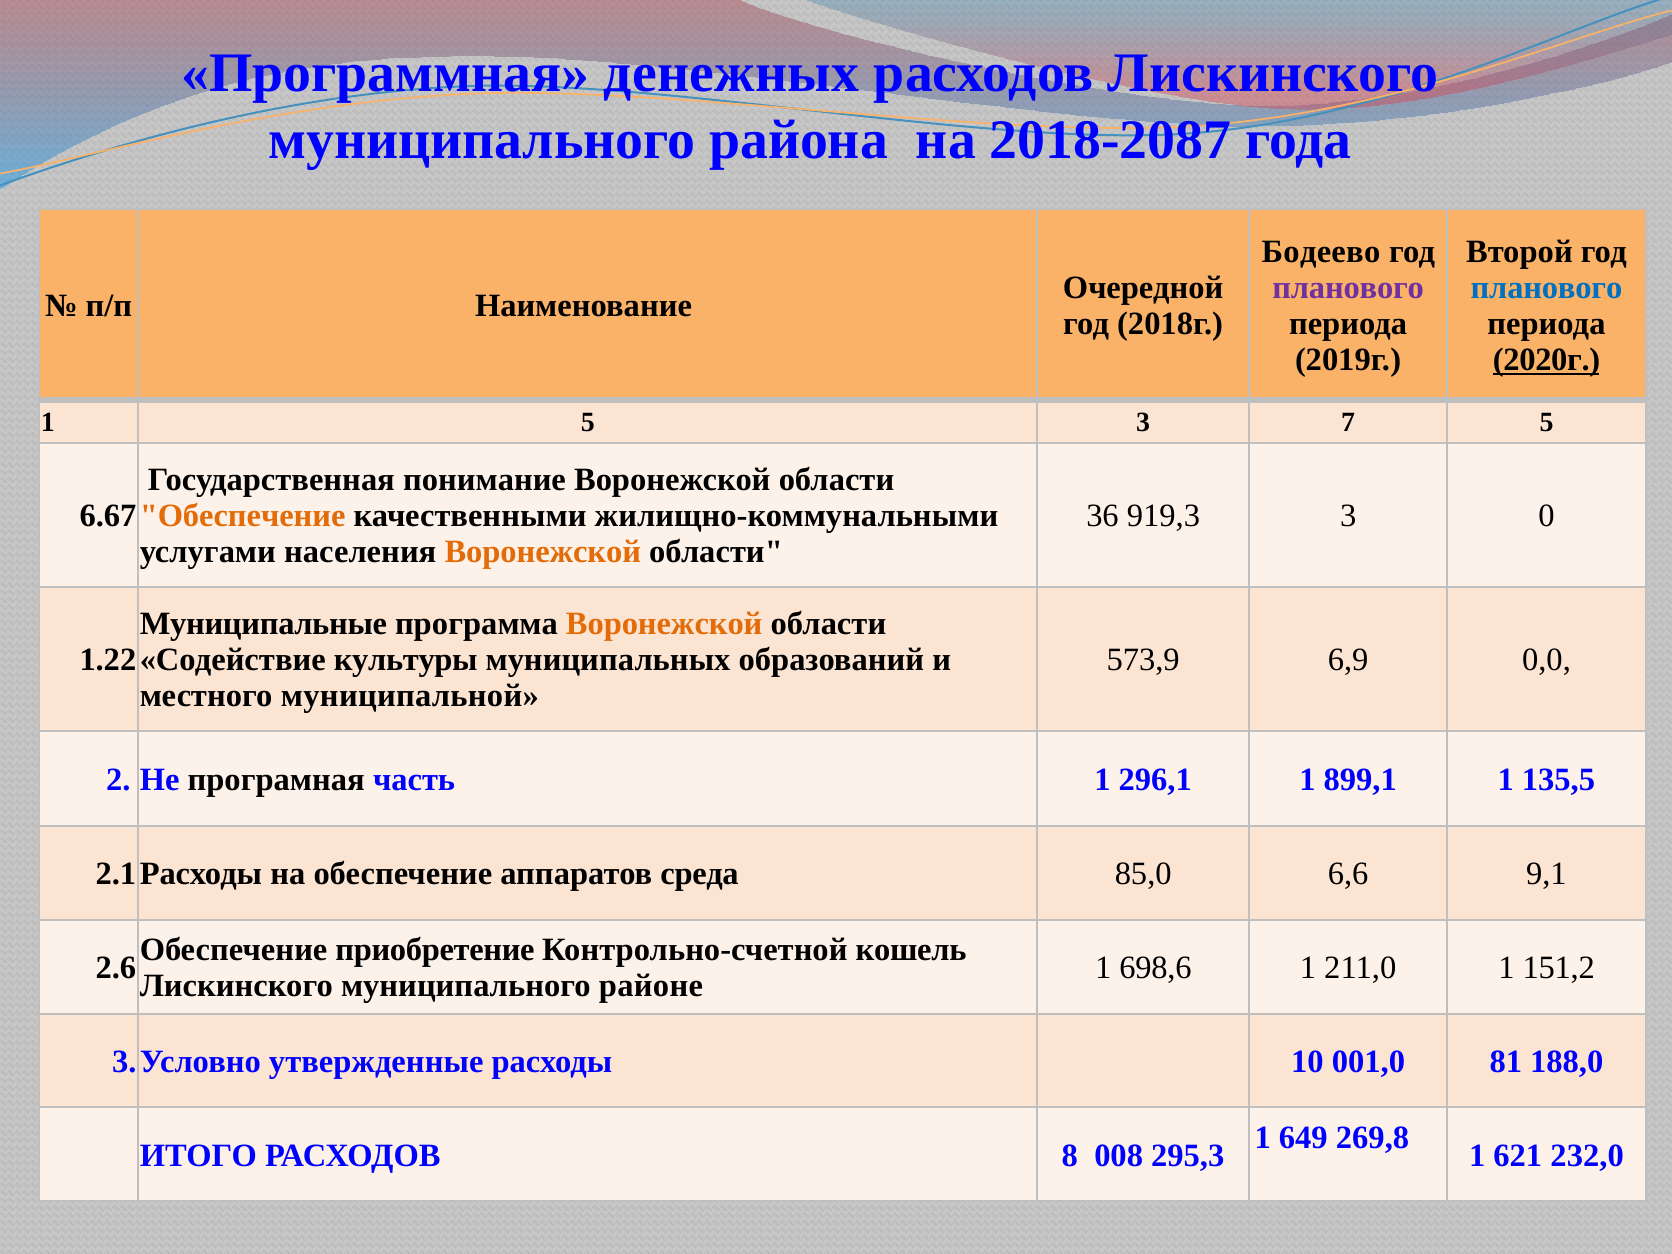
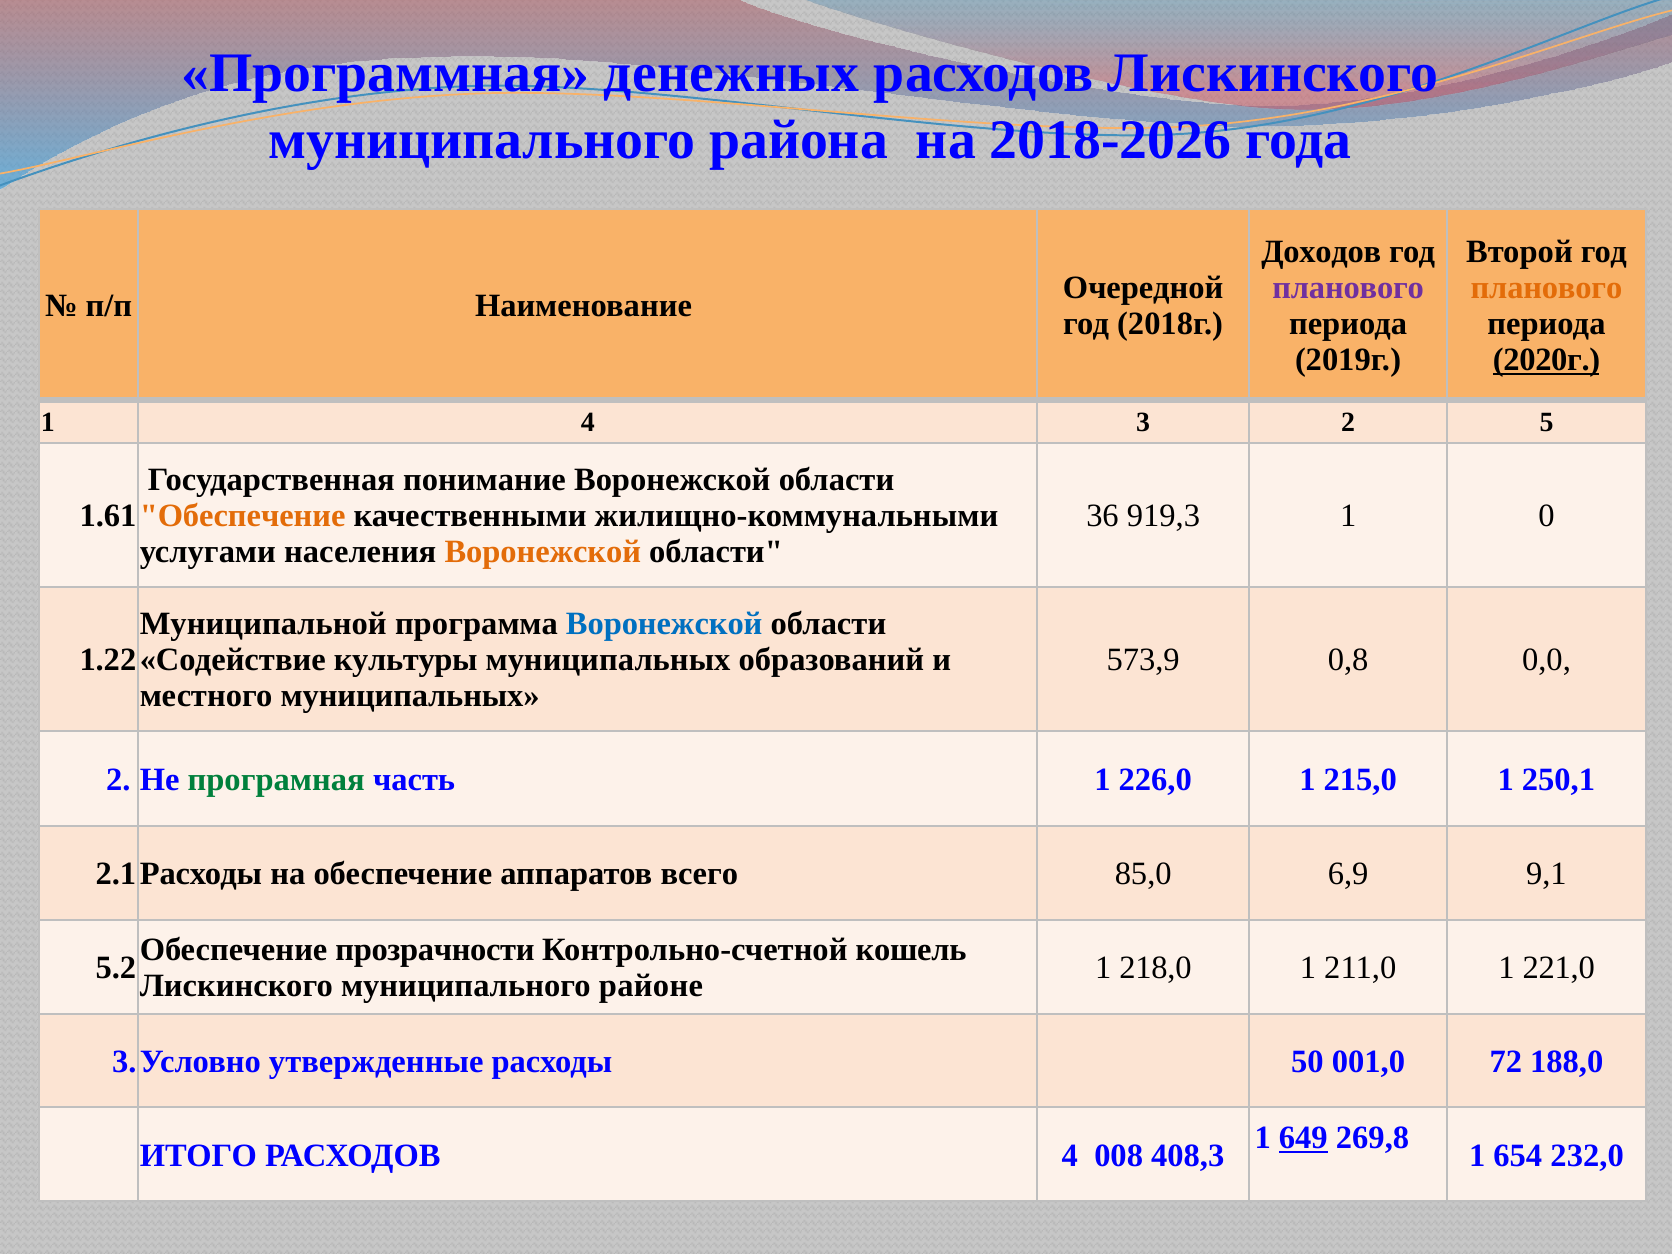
2018-2087: 2018-2087 -> 2018-2026 (1110, 140)
Бодеево: Бодеево -> Доходов (1321, 252)
планового colour: blue -> orange (1546, 288)
1 5: 5 -> 4 (588, 423)
3 7: 7 -> 2 (1348, 423)
6.67: 6.67 -> 1.61 (108, 516)
919,3 3: 3 -> 1 (1348, 516)
Муниципальные: Муниципальные -> Муниципальной (263, 624)
Воронежской colour: orange -> blue (664, 624)
6,9: 6,9 -> 0,8 (1348, 660)
местного муниципальной: муниципальной -> муниципальных (410, 696)
програмная colour: black -> green (276, 779)
296,1: 296,1 -> 226,0 (1155, 779)
899,1: 899,1 -> 215,0 (1360, 779)
135,5: 135,5 -> 250,1 (1558, 779)
среда: среда -> всего (699, 874)
6,6: 6,6 -> 6,9 (1348, 874)
приобретение: приобретение -> прозрачности (435, 950)
2.6: 2.6 -> 5.2 (116, 968)
698,6: 698,6 -> 218,0 (1155, 968)
151,2: 151,2 -> 221,0 (1559, 968)
10: 10 -> 50 (1307, 1062)
81: 81 -> 72 (1506, 1062)
649 underline: none -> present (1303, 1138)
РАСХОДОВ 8: 8 -> 4 (1070, 1156)
295,3: 295,3 -> 408,3 (1188, 1156)
621: 621 -> 654 (1518, 1156)
